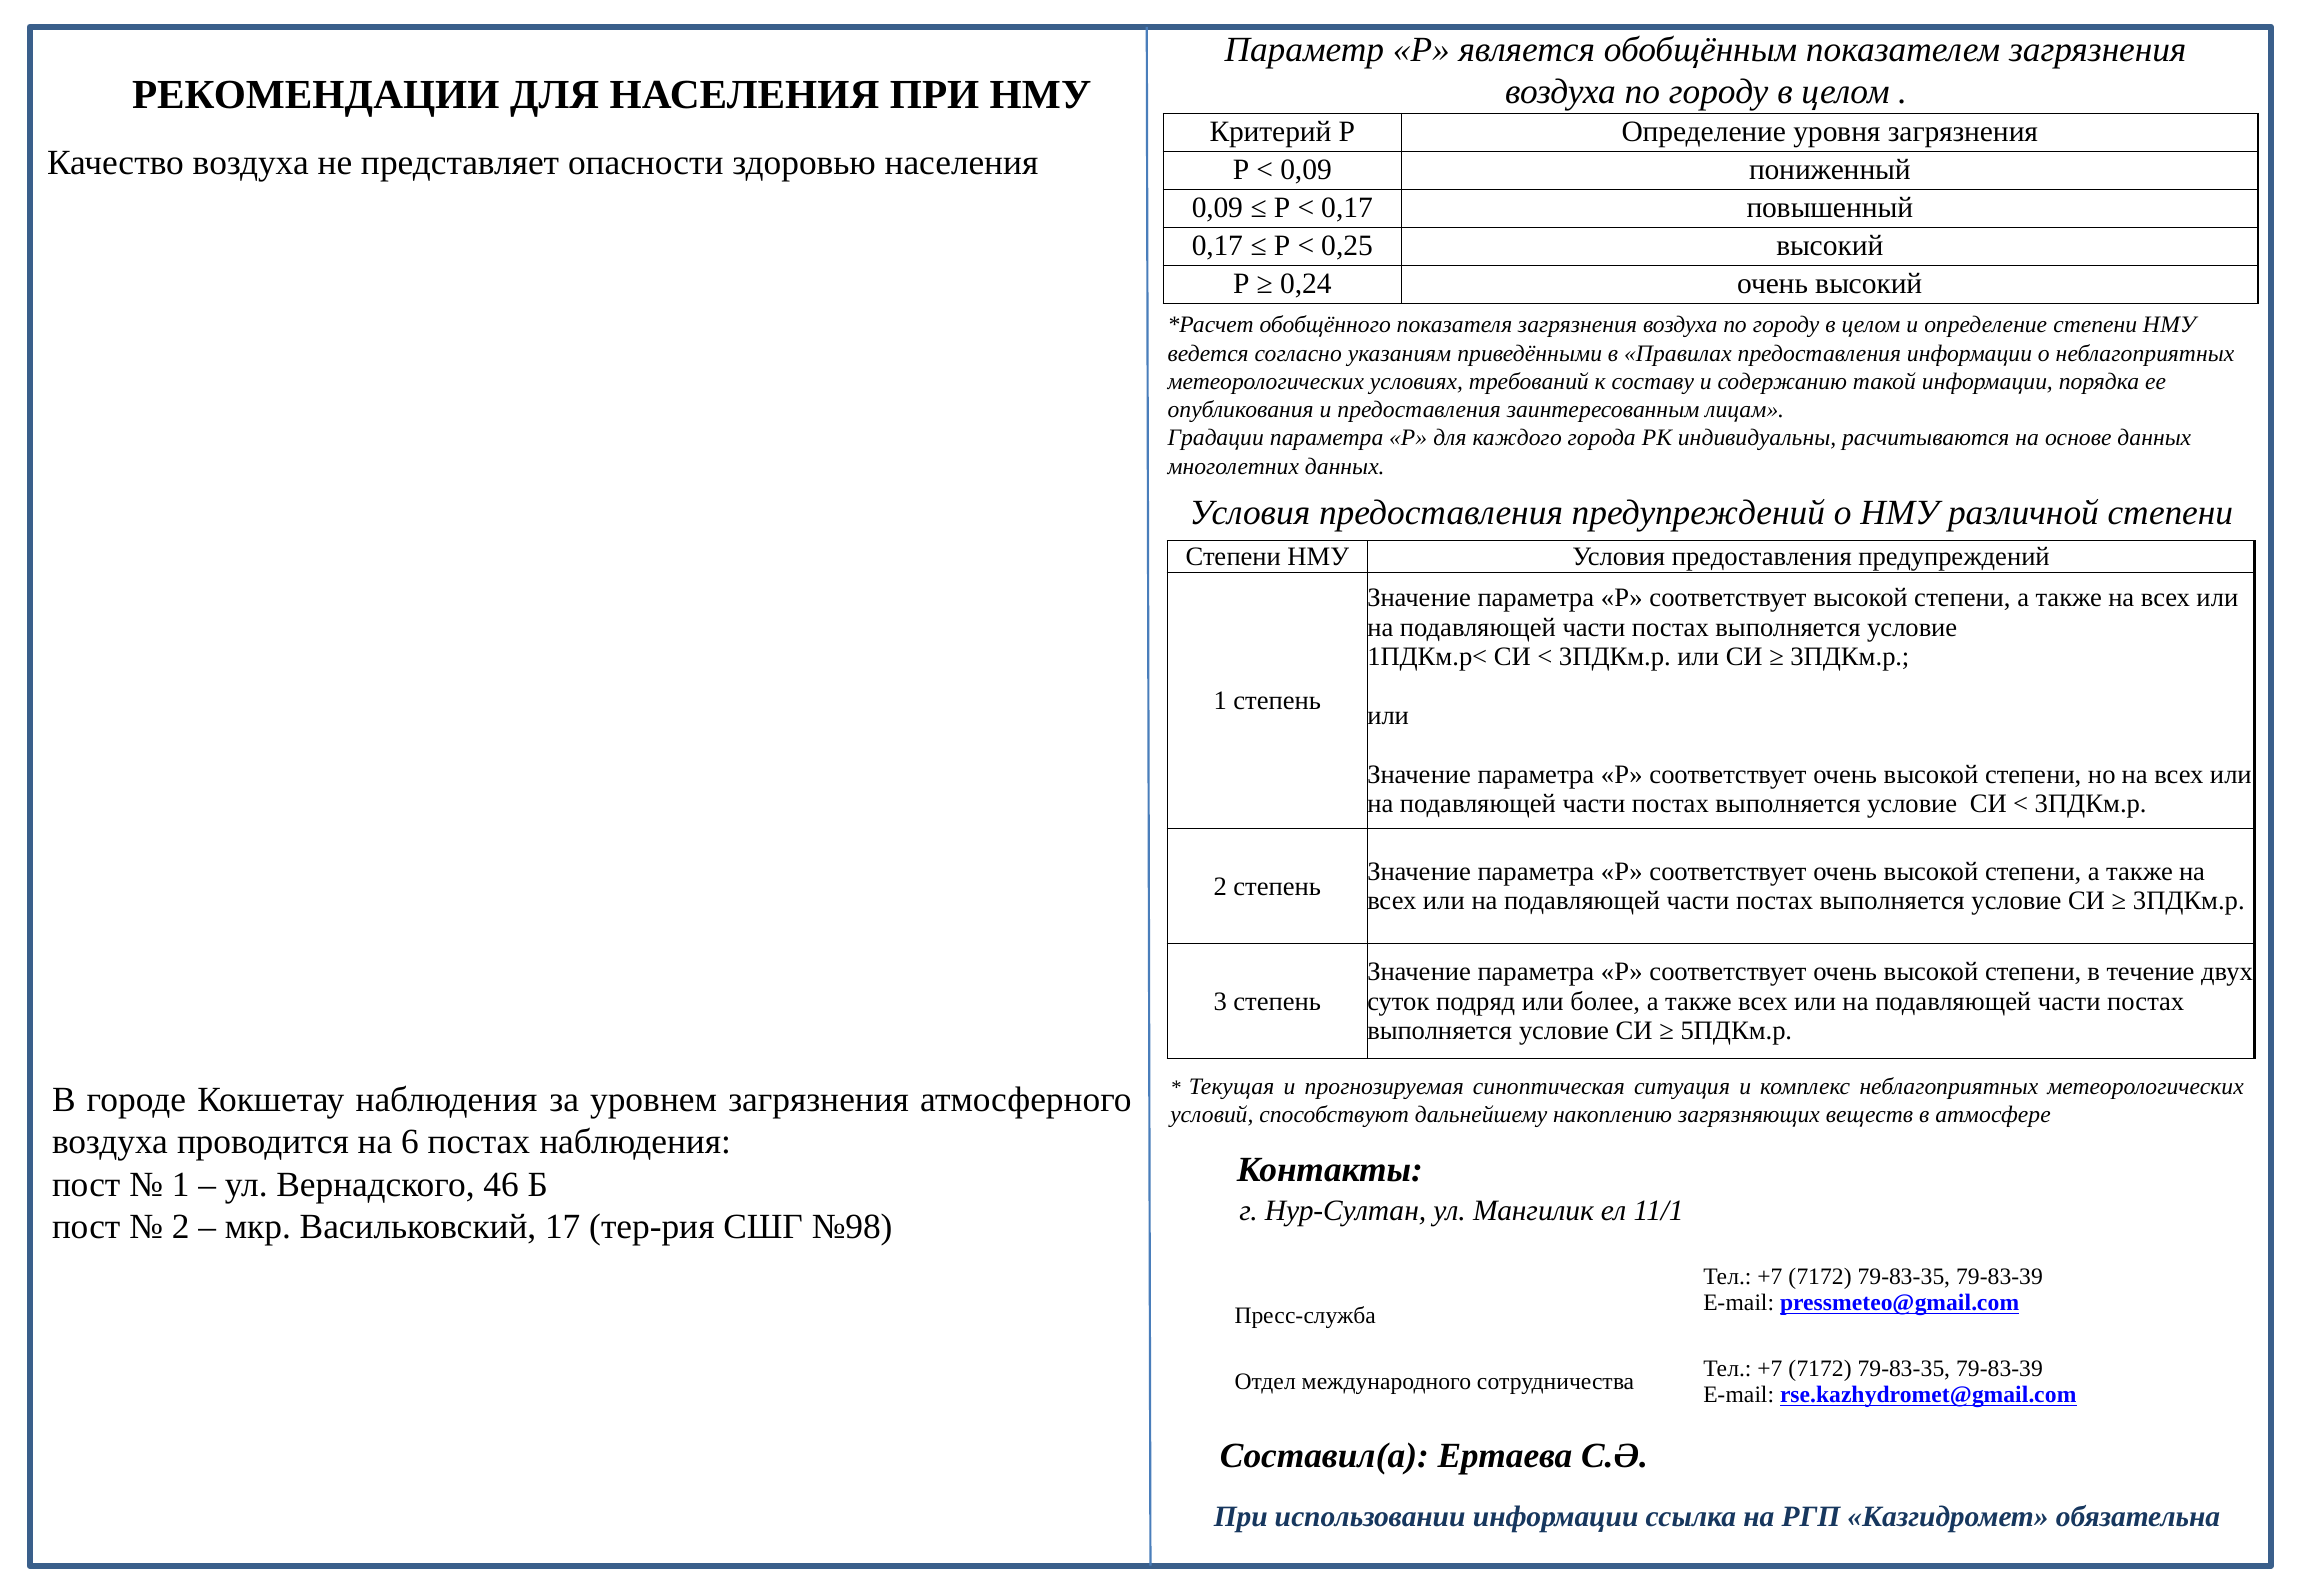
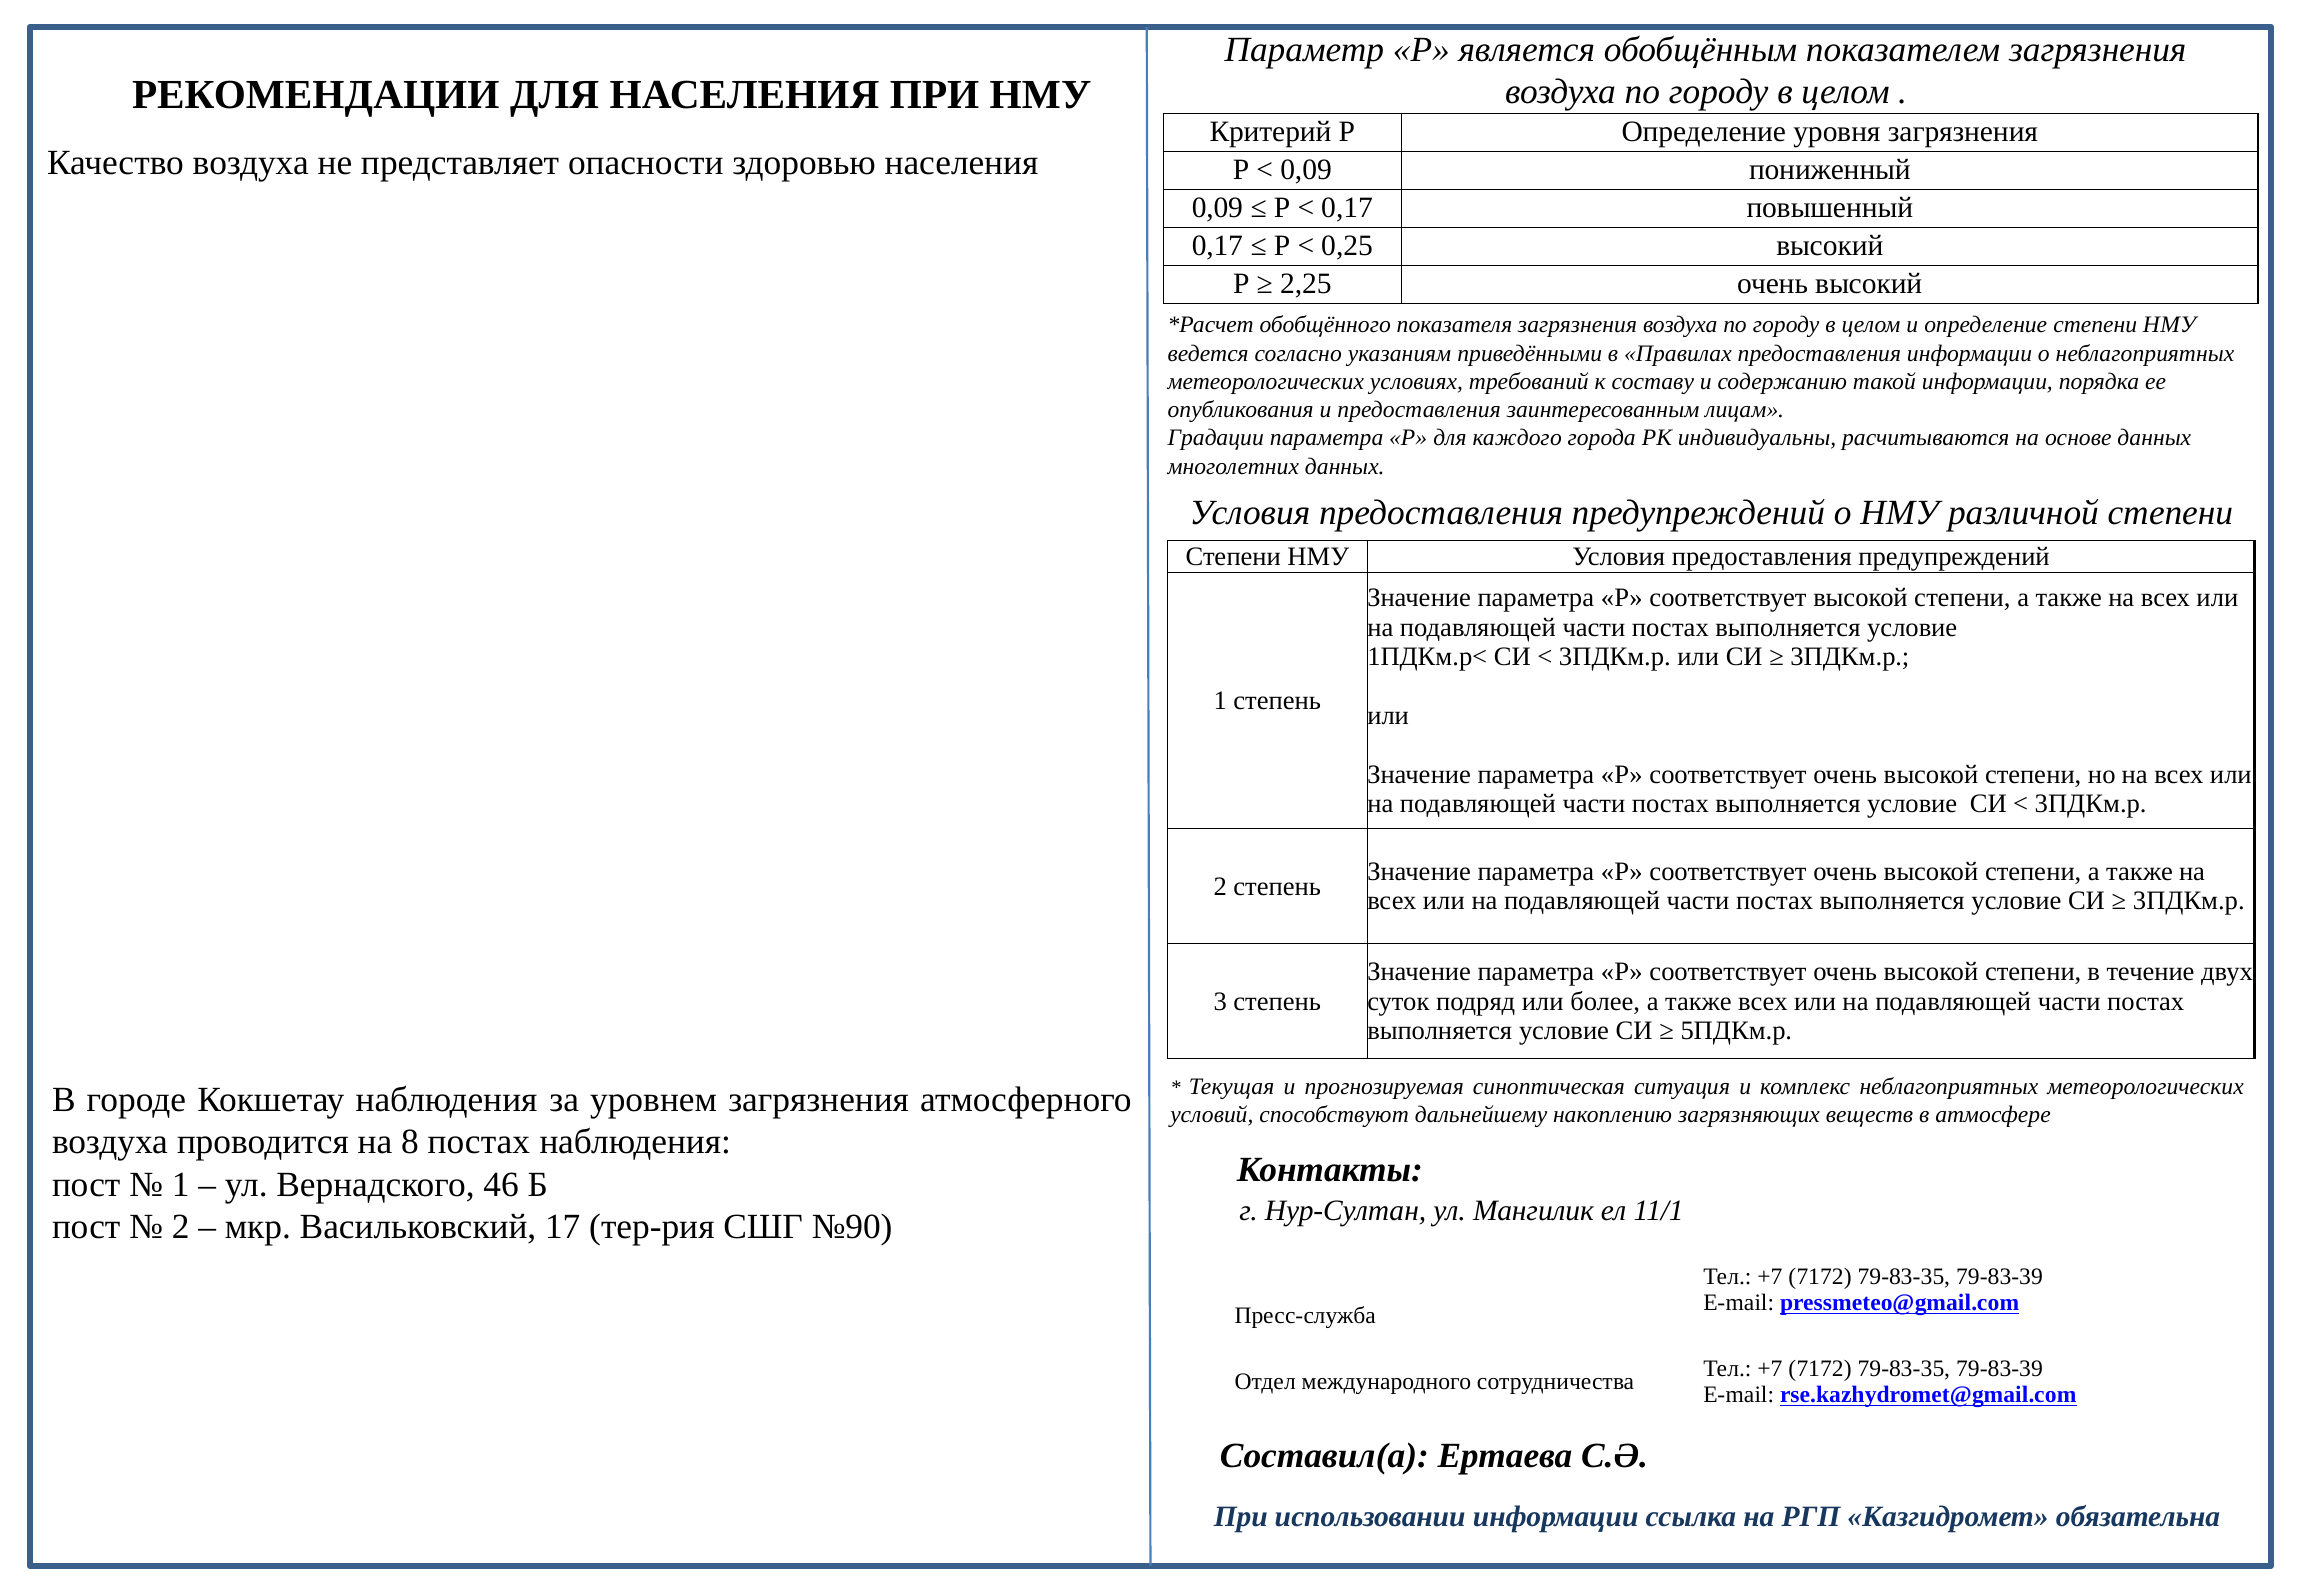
0,24: 0,24 -> 2,25 (1306, 284)
6: 6 -> 8 (410, 1142)
№98: №98 -> №90 (852, 1227)
